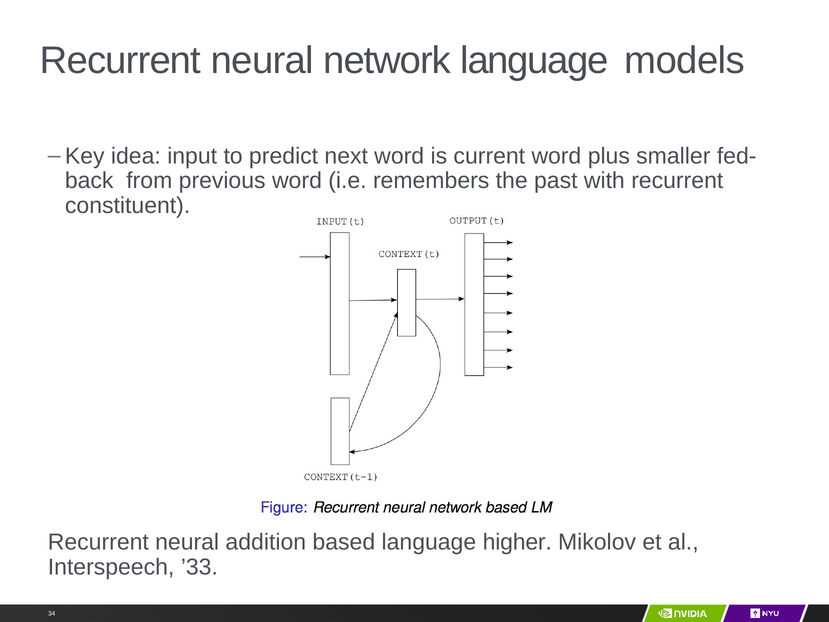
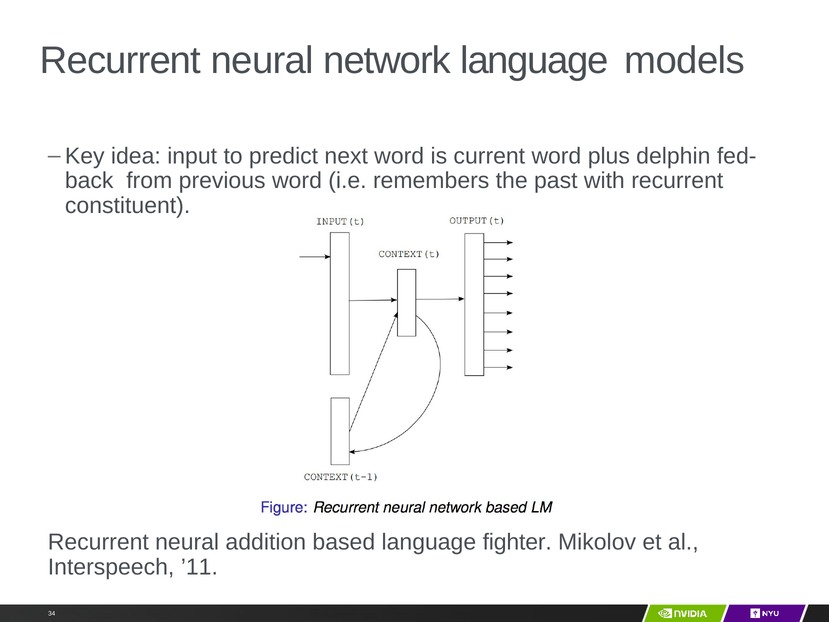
smaller: smaller -> delphin (673, 156)
higher: higher -> fighter (517, 542)
’33: ’33 -> ’11 (199, 567)
